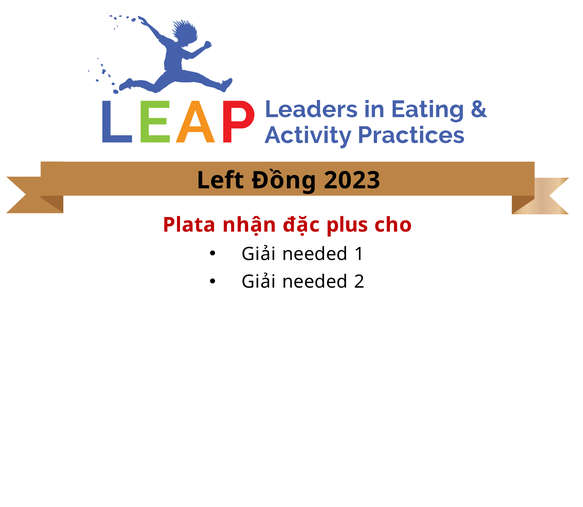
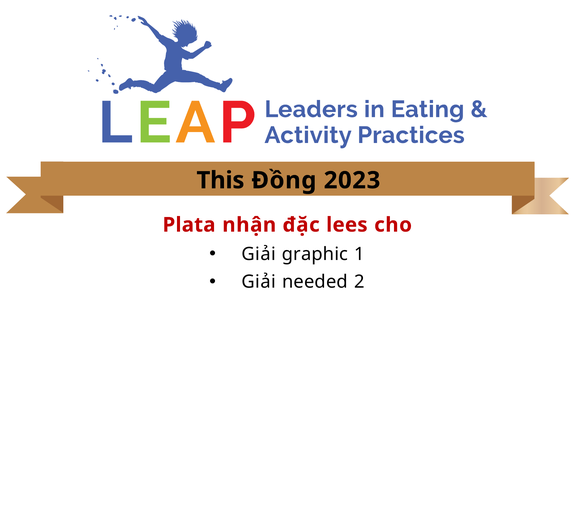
Left: Left -> This (220, 180)
plus: plus -> lees (347, 225)
needed: needed -> graphic (315, 254)
